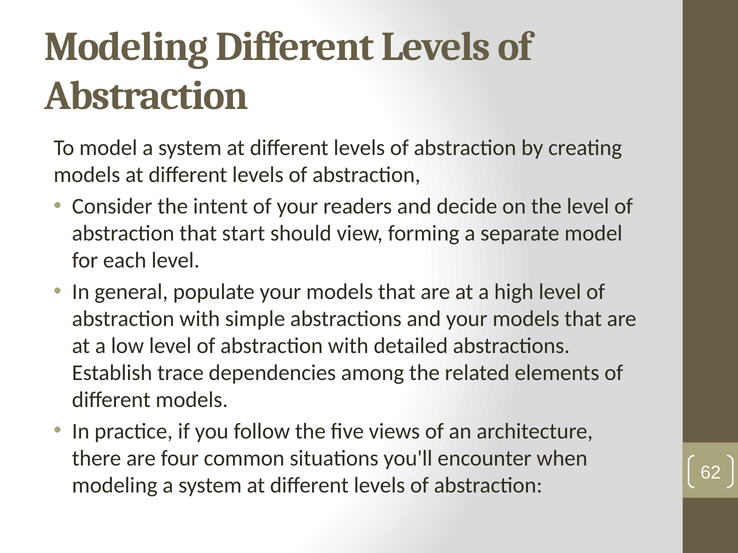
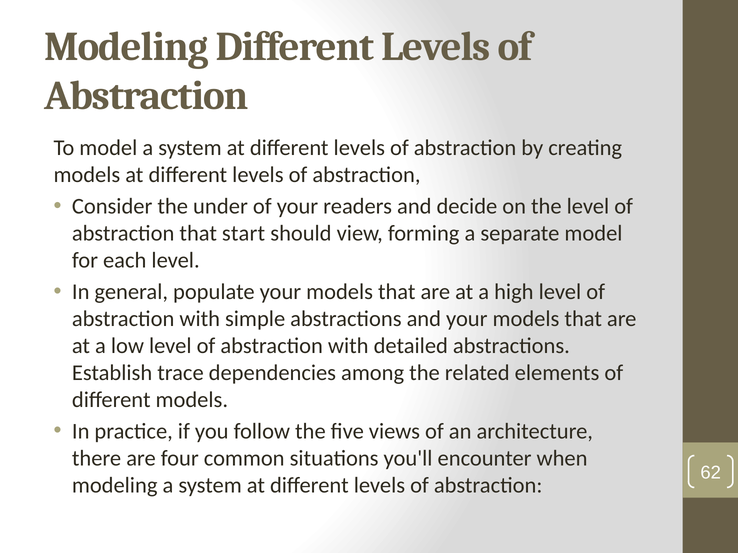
intent: intent -> under (220, 206)
